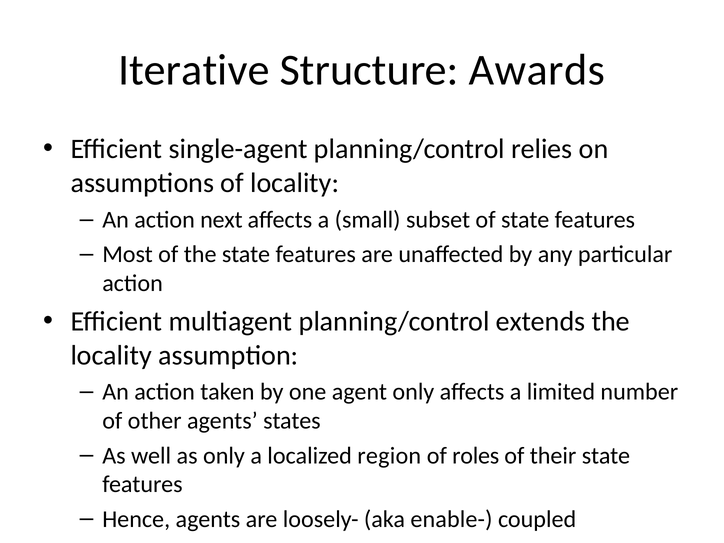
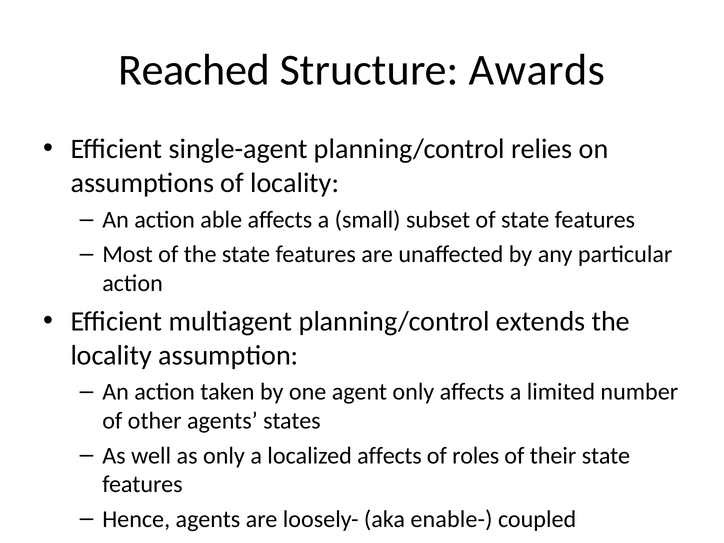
Iterative: Iterative -> Reached (194, 70)
next: next -> able (221, 220)
localized region: region -> affects (389, 456)
